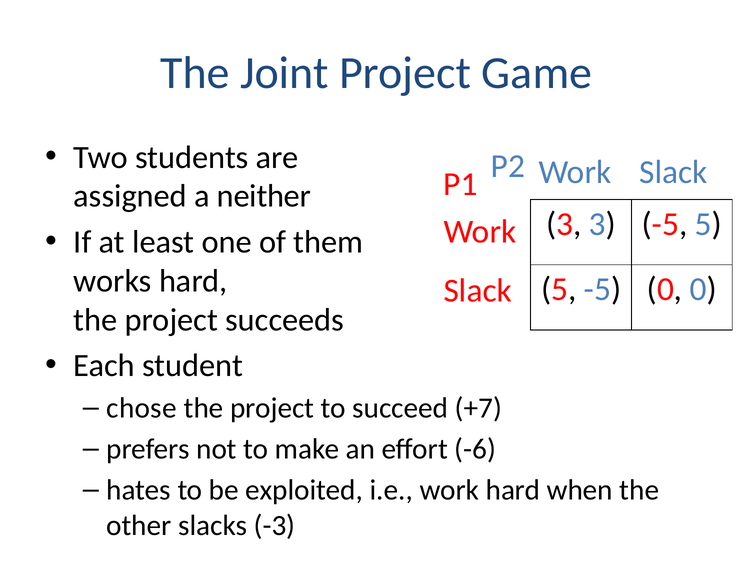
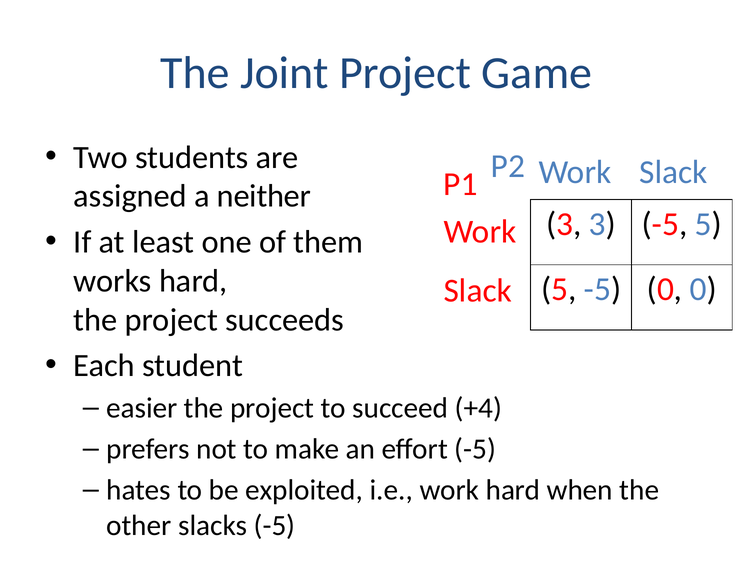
chose: chose -> easier (142, 408)
+7: +7 -> +4 (478, 408)
effort -6: -6 -> -5 (475, 449)
slacks -3: -3 -> -5 (274, 525)
